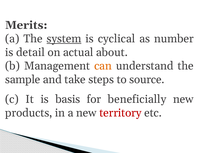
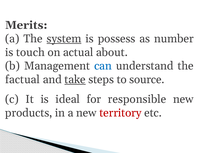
cyclical: cyclical -> possess (117, 39)
detail: detail -> touch (30, 52)
can colour: orange -> blue (103, 66)
sample: sample -> factual (23, 79)
take underline: none -> present (75, 79)
basis: basis -> ideal (68, 99)
beneficially: beneficially -> responsible (137, 99)
